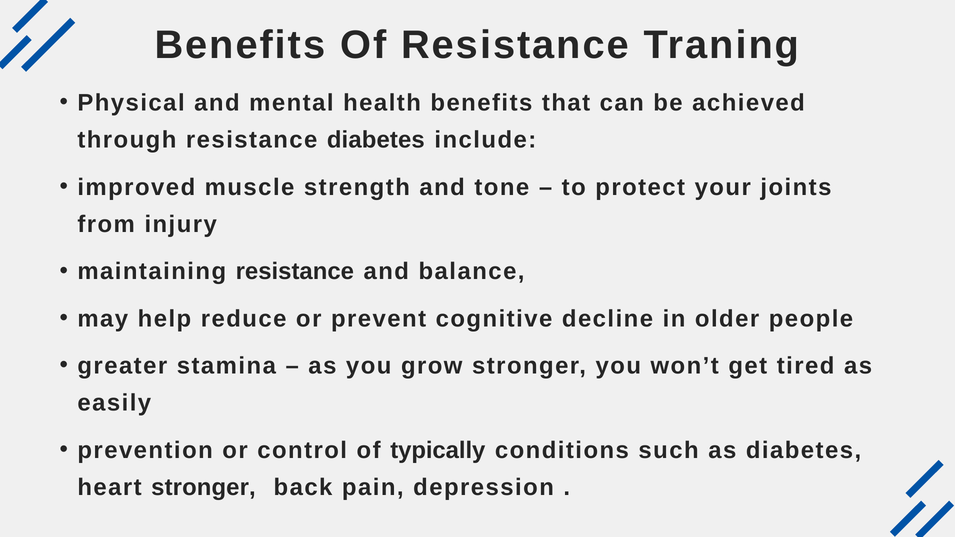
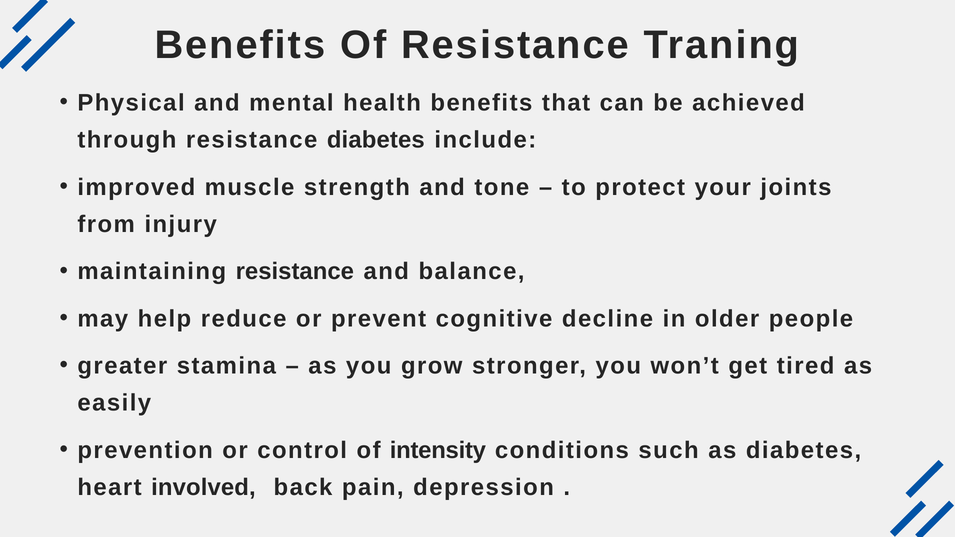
typically: typically -> intensity (438, 450)
heart stronger: stronger -> involved (203, 488)
